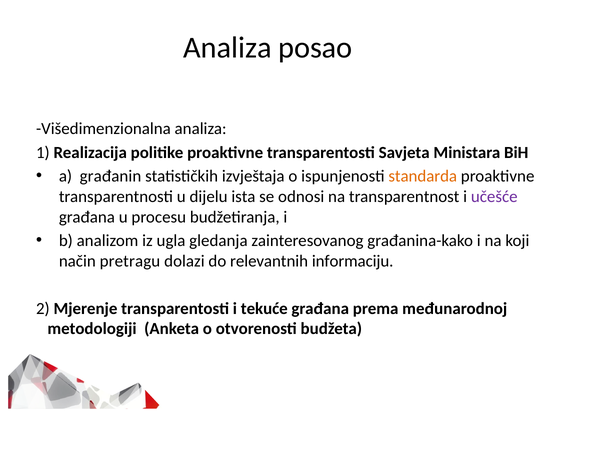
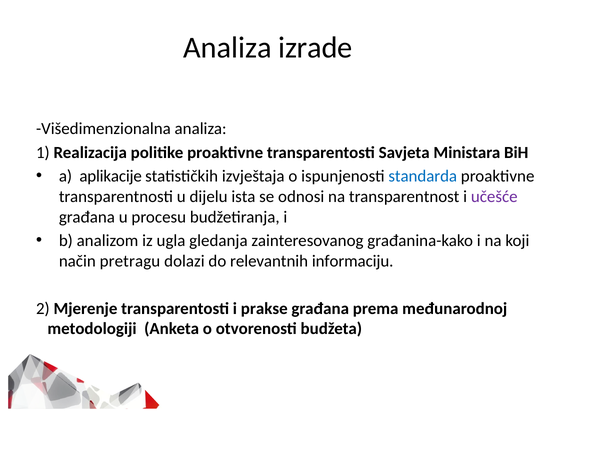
posao: posao -> izrade (315, 47)
građanin: građanin -> aplikacije (111, 176)
standarda colour: orange -> blue (423, 176)
tekuće: tekuće -> prakse (264, 308)
